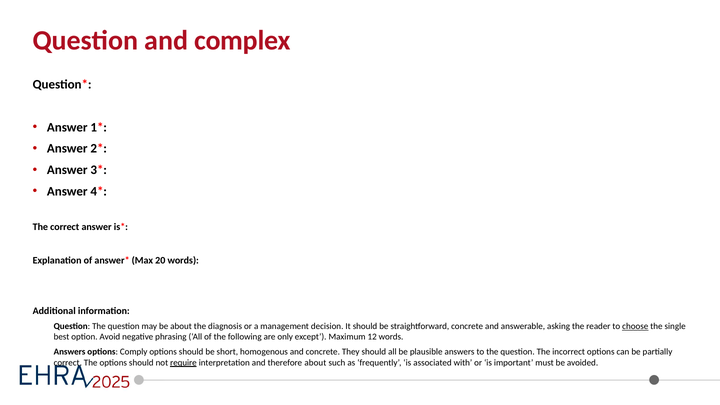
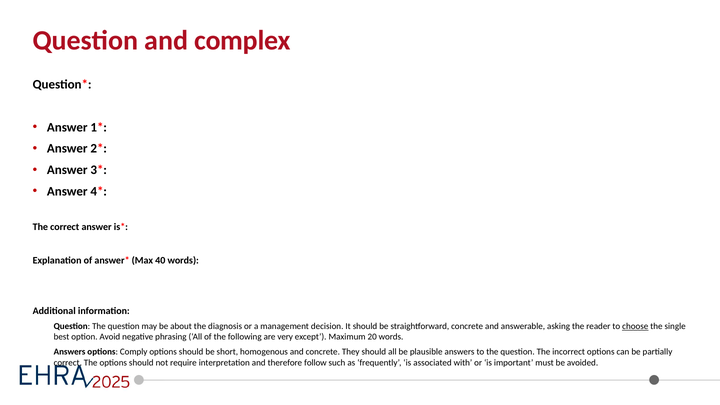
20: 20 -> 40 (160, 260)
only: only -> very (285, 337)
12: 12 -> 20 (372, 337)
require underline: present -> none (183, 363)
therefore about: about -> follow (315, 363)
